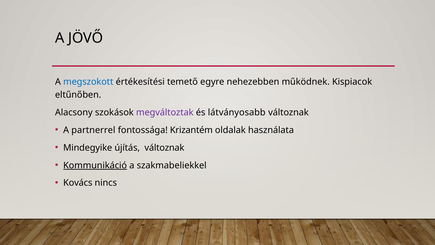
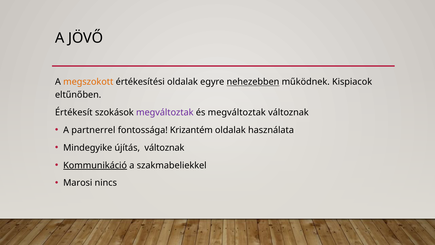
megszokott colour: blue -> orange (88, 82)
értékesítési temető: temető -> oldalak (182, 82)
nehezebben underline: none -> present (253, 82)
Alacsony: Alacsony -> Értékesít (74, 112)
és látványosabb: látványosabb -> megváltoztak (237, 112)
Kovács: Kovács -> Marosi (78, 183)
